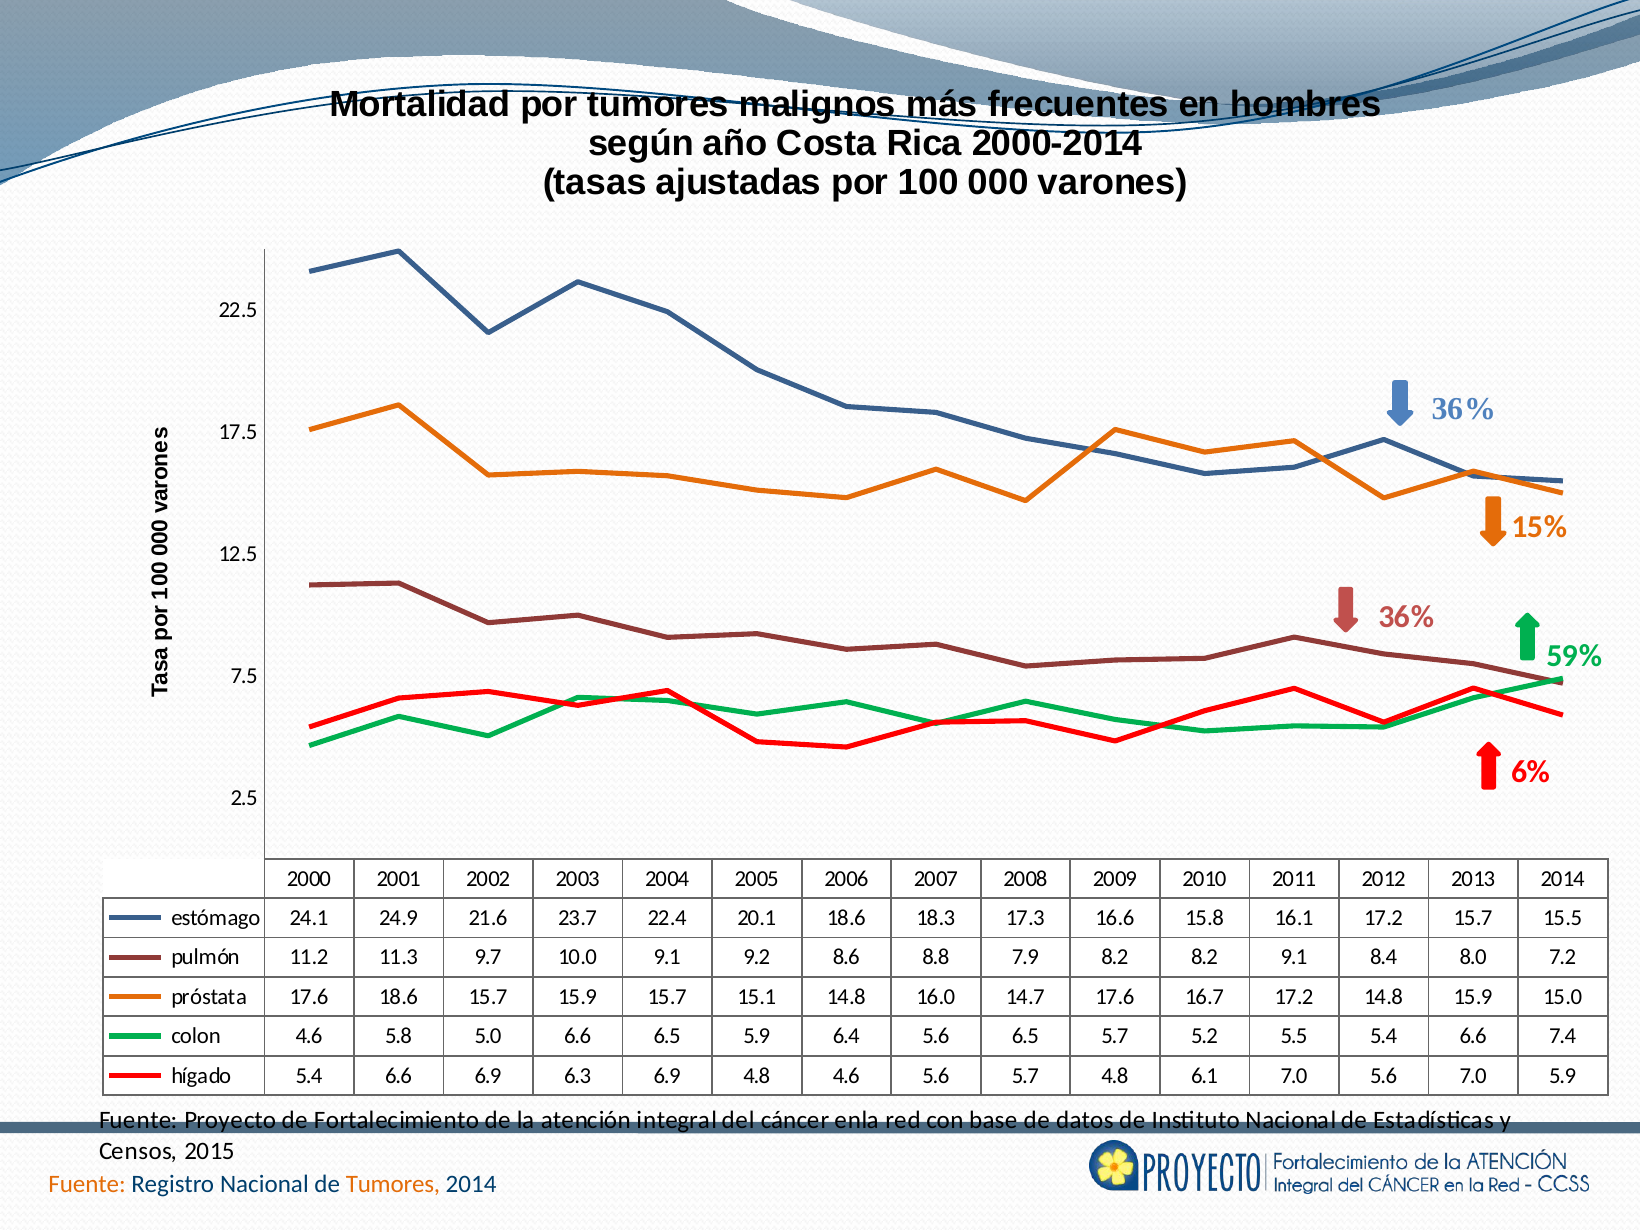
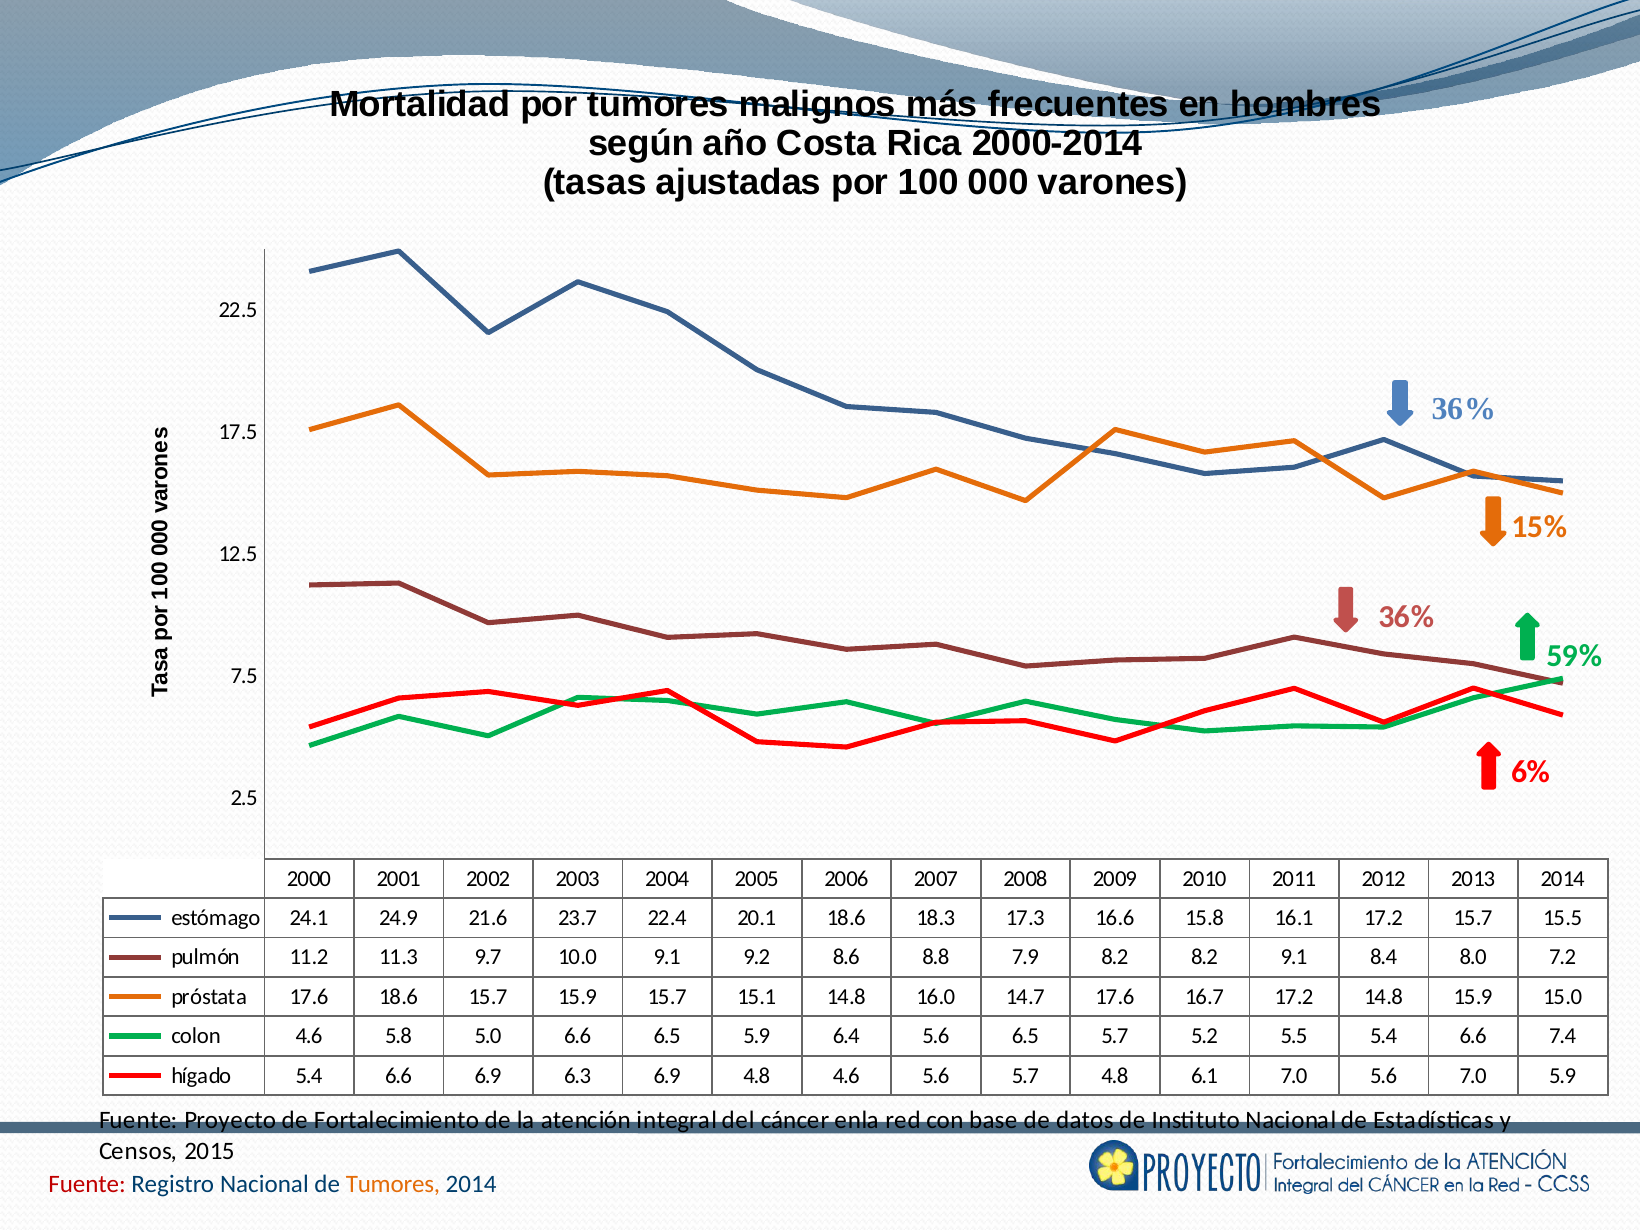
Fuente colour: orange -> red (87, 1184)
